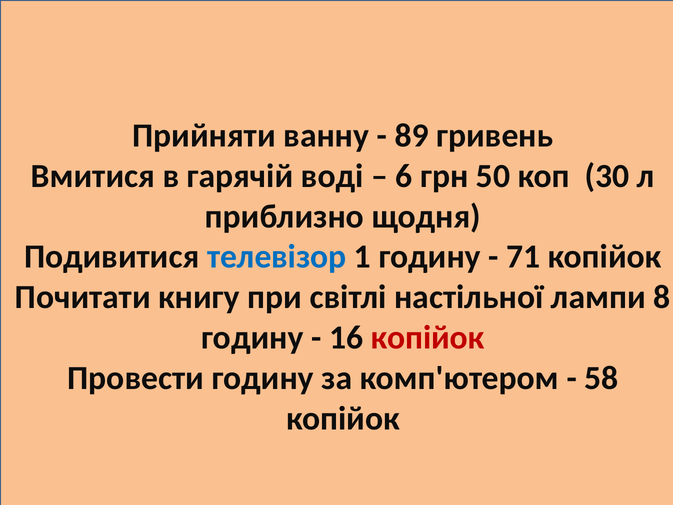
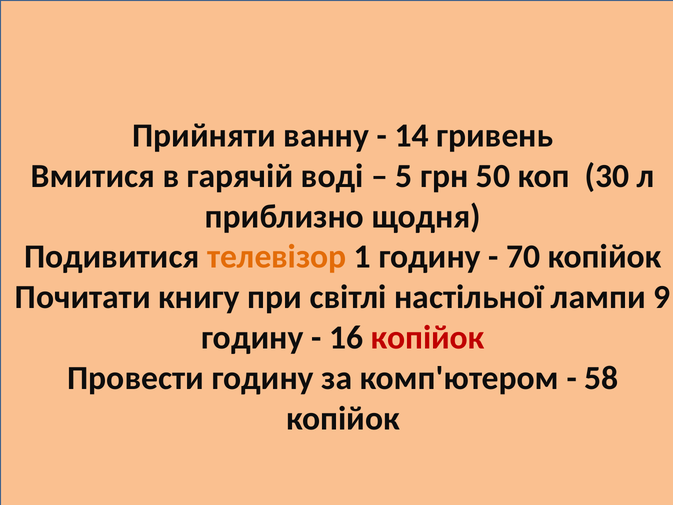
89: 89 -> 14 (412, 136)
6: 6 -> 5 (404, 176)
телевізор colour: blue -> orange (277, 257)
71: 71 -> 70 (523, 257)
8: 8 -> 9 (662, 297)
